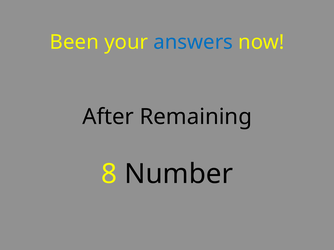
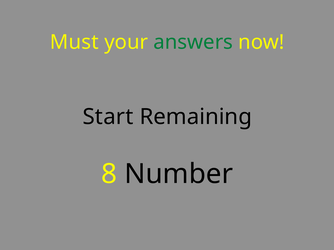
Been: Been -> Must (74, 42)
answers colour: blue -> green (193, 42)
After: After -> Start (108, 117)
